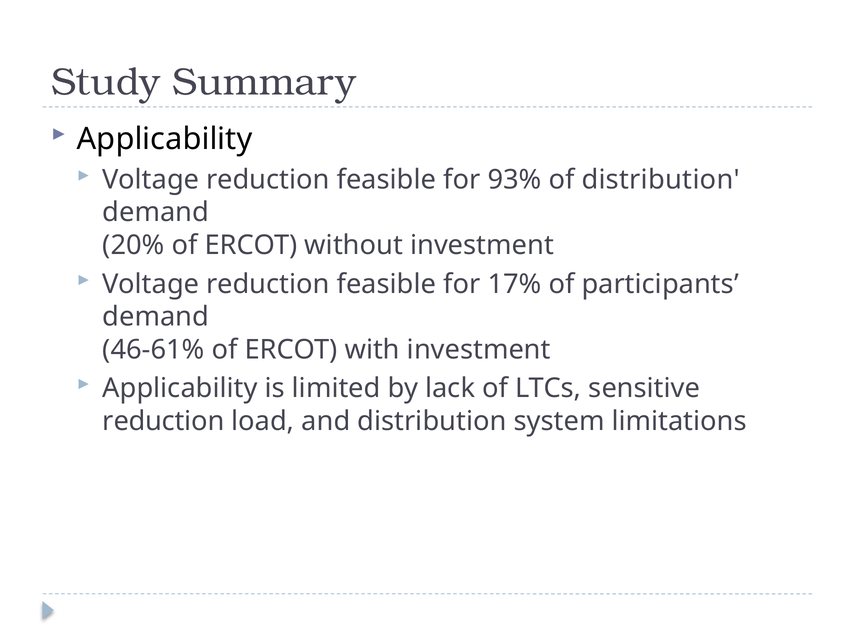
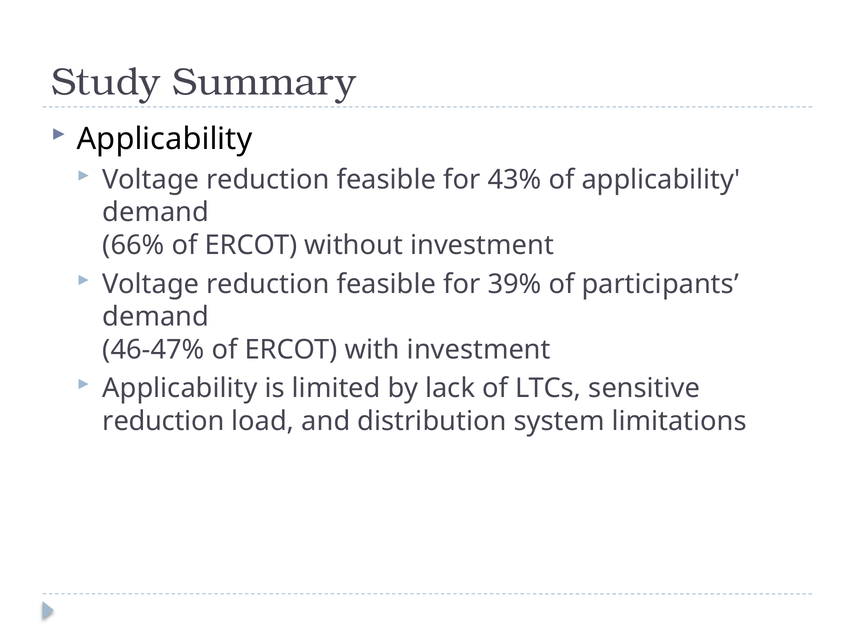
93%: 93% -> 43% (515, 180)
of distribution: distribution -> applicability (661, 180)
20%: 20% -> 66% (134, 245)
17%: 17% -> 39% (515, 284)
46-61%: 46-61% -> 46-47% (153, 350)
